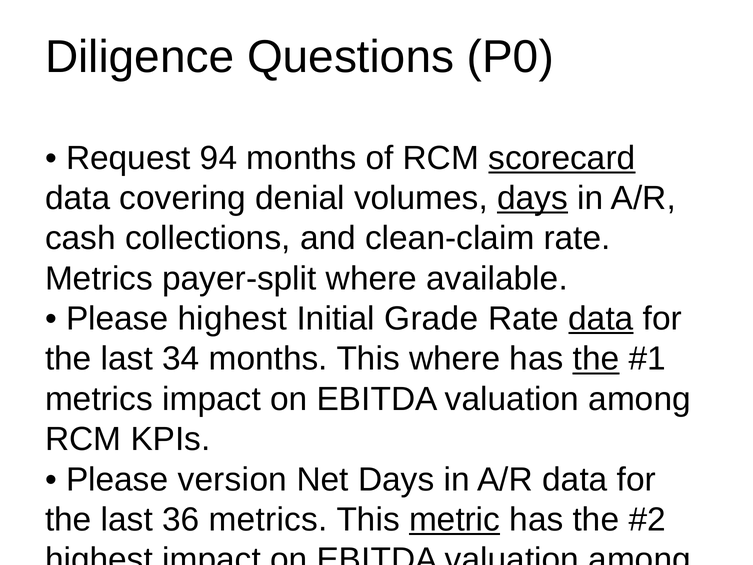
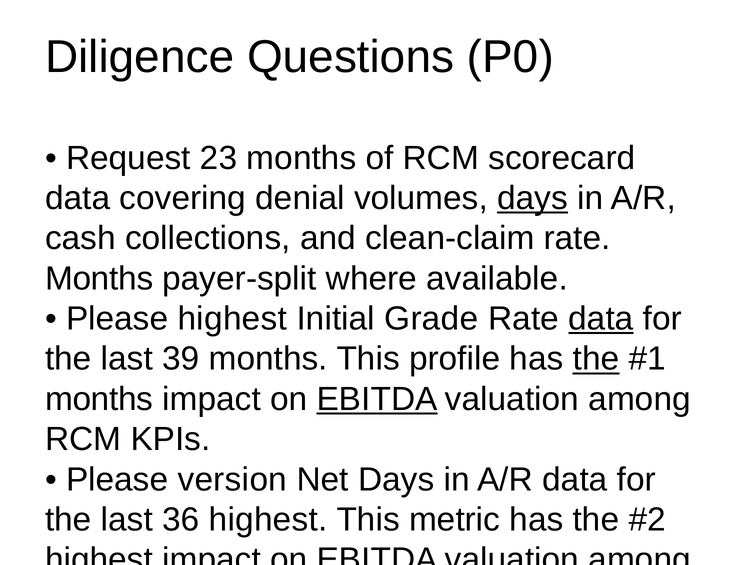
94: 94 -> 23 (219, 158)
scorecard underline: present -> none (562, 158)
Metrics: Metrics -> Months (99, 278)
34: 34 -> 39 (181, 359)
This where: where -> profile (455, 359)
metrics: metrics -> months (99, 399)
EBITDA underline: none -> present (377, 399)
36 metrics: metrics -> highest (268, 519)
metric underline: present -> none (455, 519)
